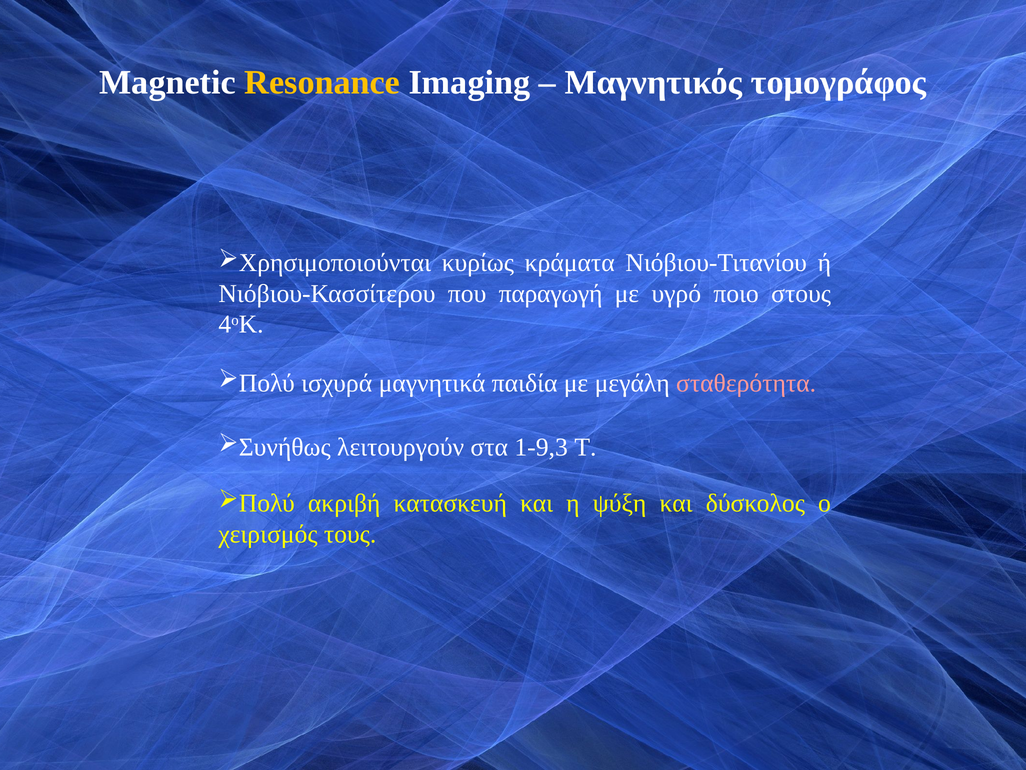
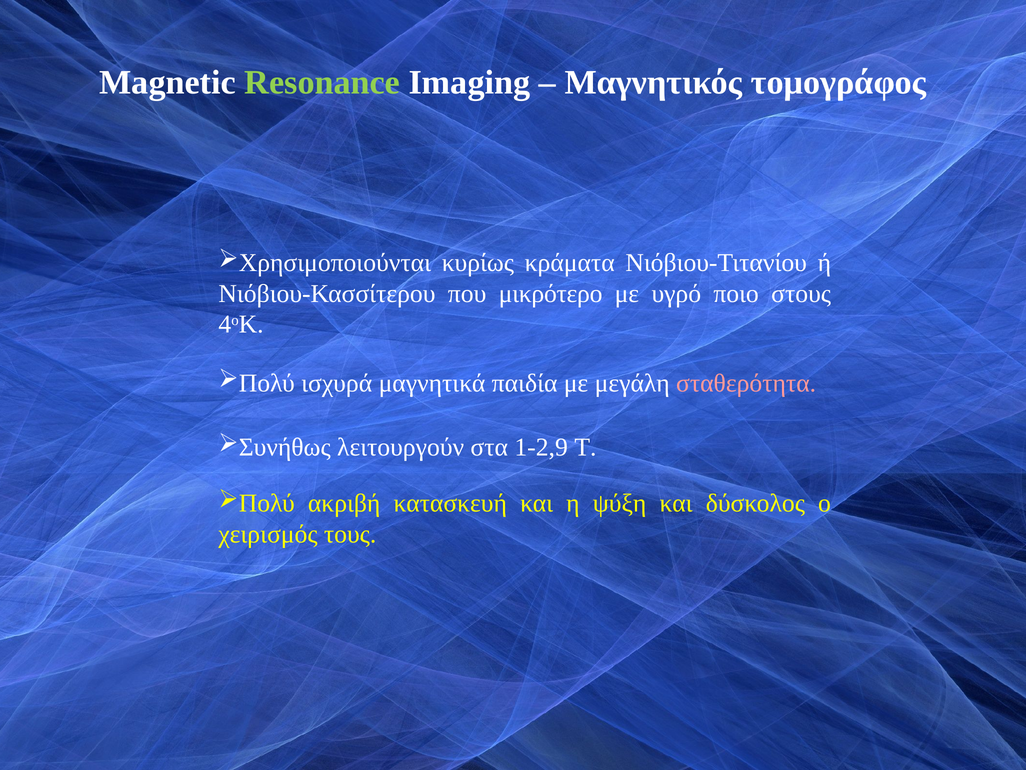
Resonance colour: yellow -> light green (322, 83)
παραγωγή: παραγωγή -> μικρότερο (551, 293)
1-9,3: 1-9,3 -> 1-2,9 (541, 447)
